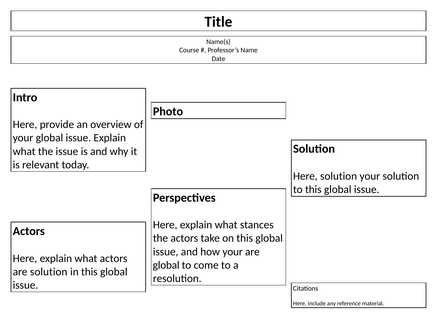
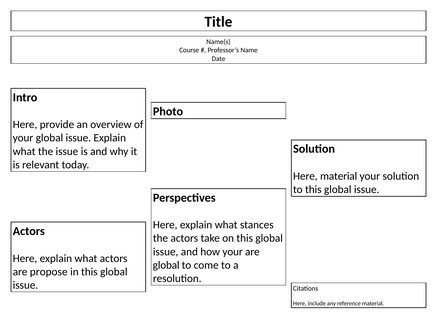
Here solution: solution -> material (339, 176)
are solution: solution -> propose (49, 272)
